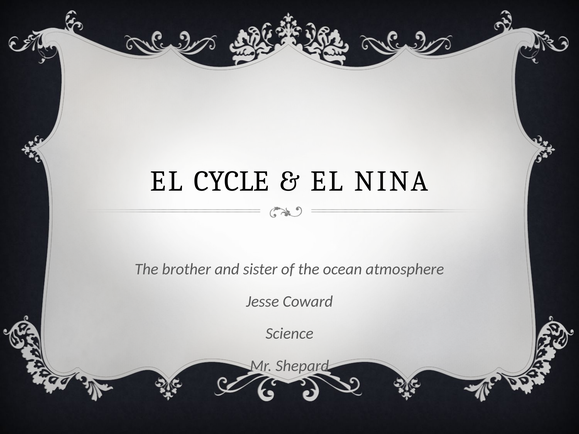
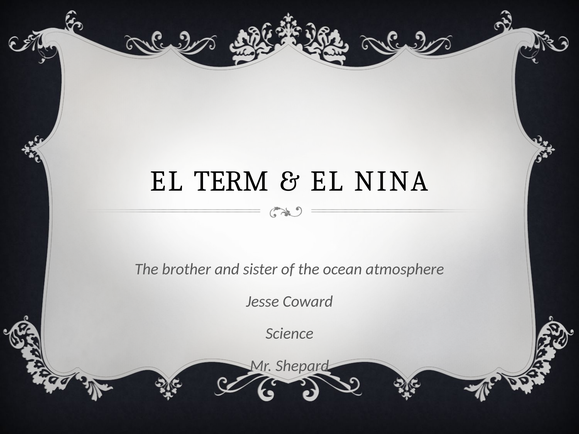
CYCLE: CYCLE -> TERM (231, 181)
